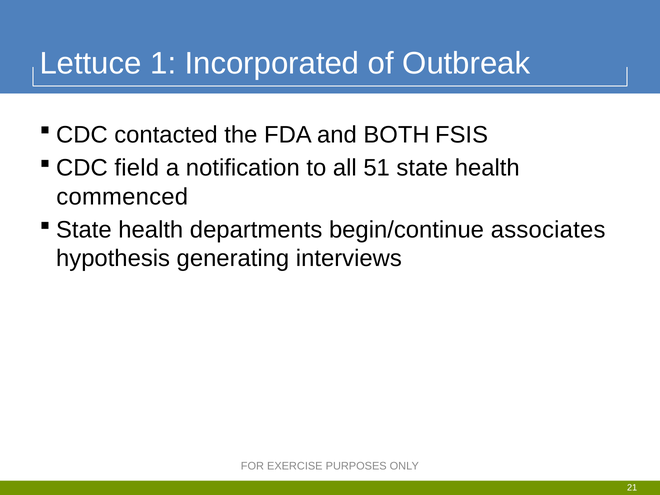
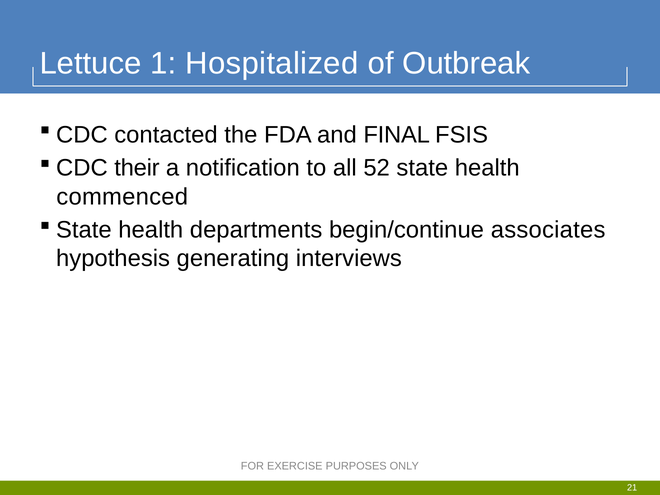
Incorporated: Incorporated -> Hospitalized (272, 63)
BOTH: BOTH -> FINAL (397, 135)
field: field -> their (137, 168)
51: 51 -> 52 (377, 168)
